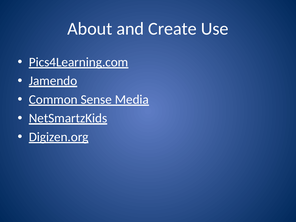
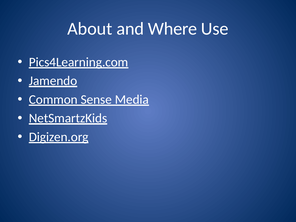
Create: Create -> Where (173, 29)
